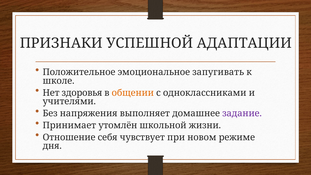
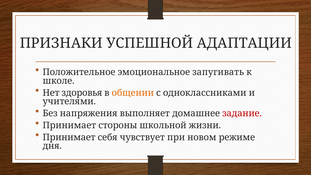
задание colour: purple -> red (242, 113)
утомлён: утомлён -> стороны (118, 125)
Отношение: Отношение -> Принимает (69, 137)
